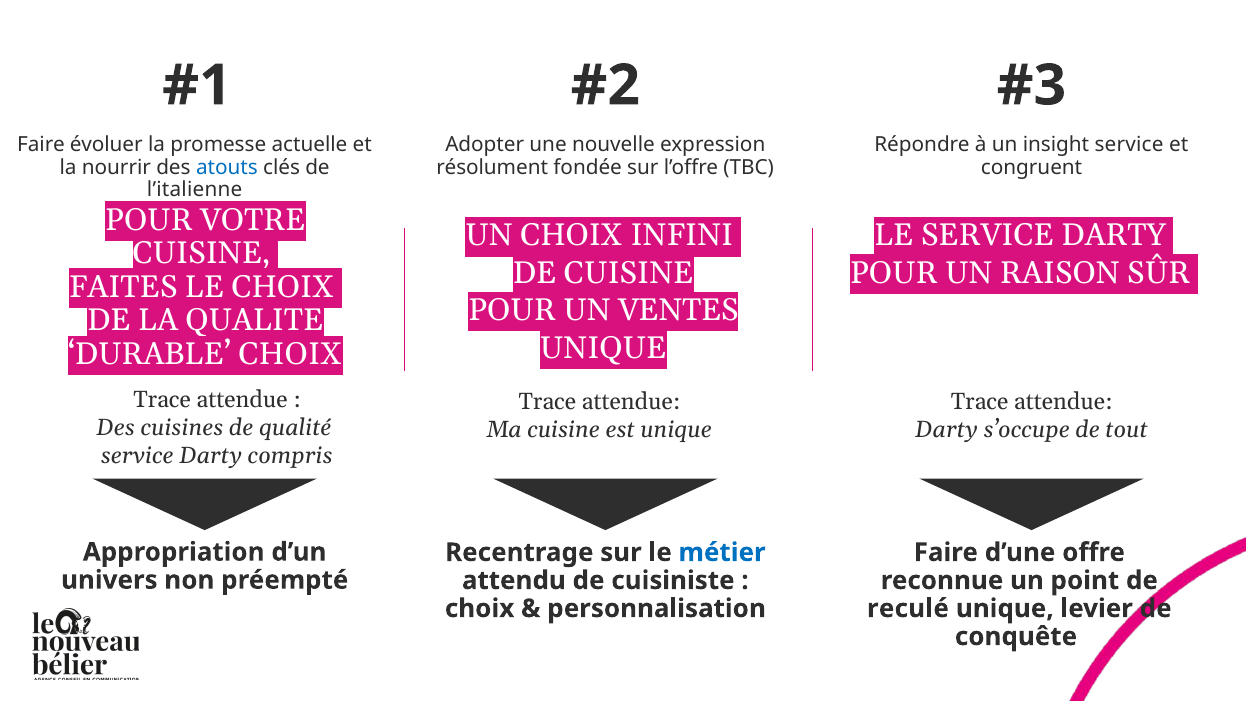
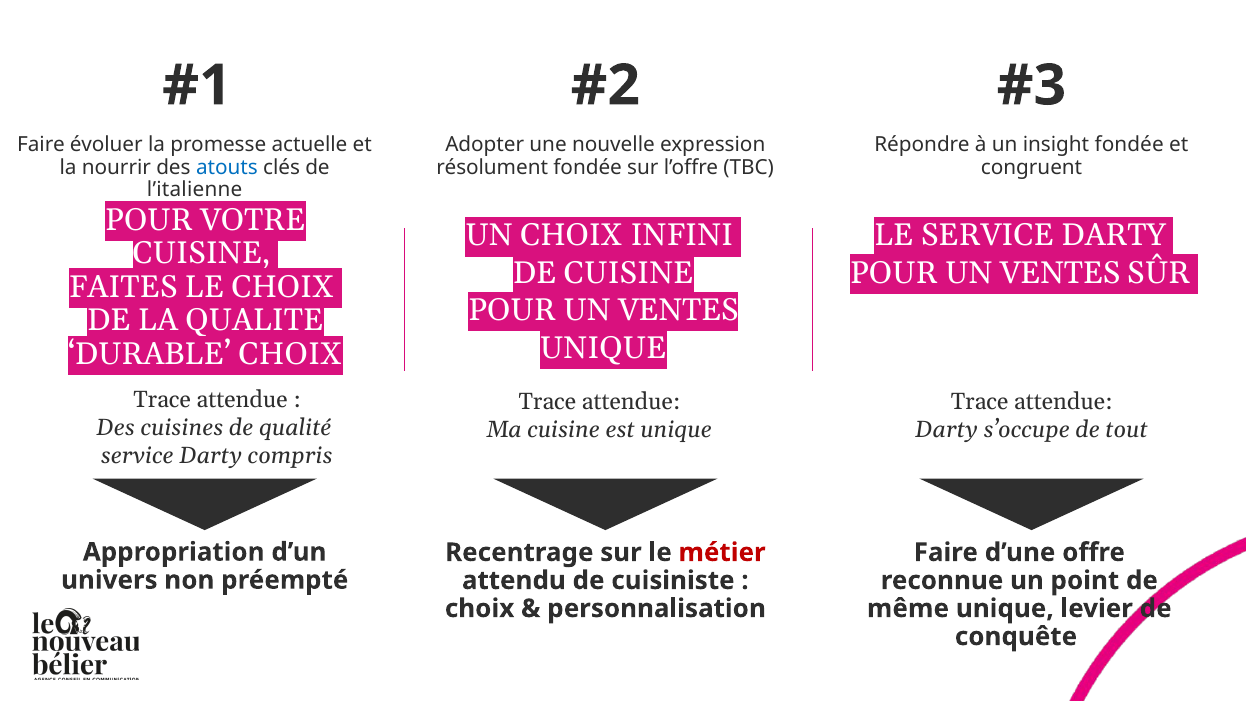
insight service: service -> fondée (1129, 145)
RAISON: RAISON -> VENTES (1060, 273)
métier colour: blue -> red (722, 552)
reculé: reculé -> même (908, 608)
